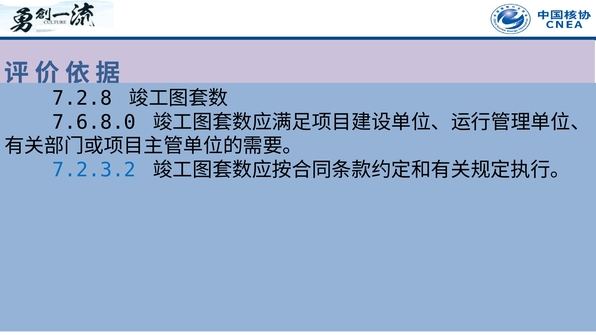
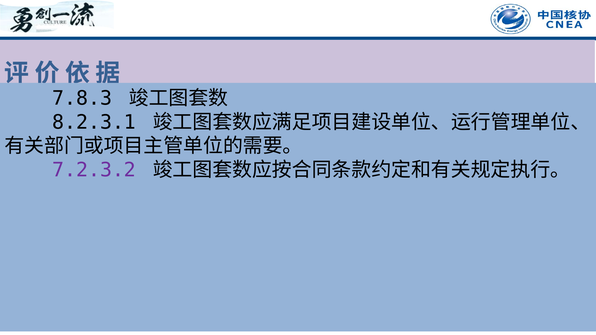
7.2.8: 7.2.8 -> 7.8.3 (82, 98)
7.6.8.0: 7.6.8.0 -> 8.2.3.1 (94, 122)
7.2.3.2 colour: blue -> purple (94, 170)
